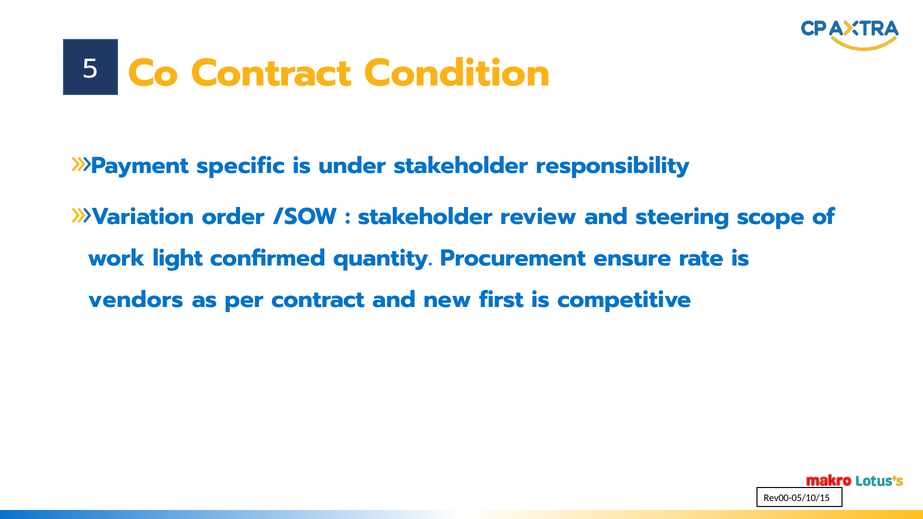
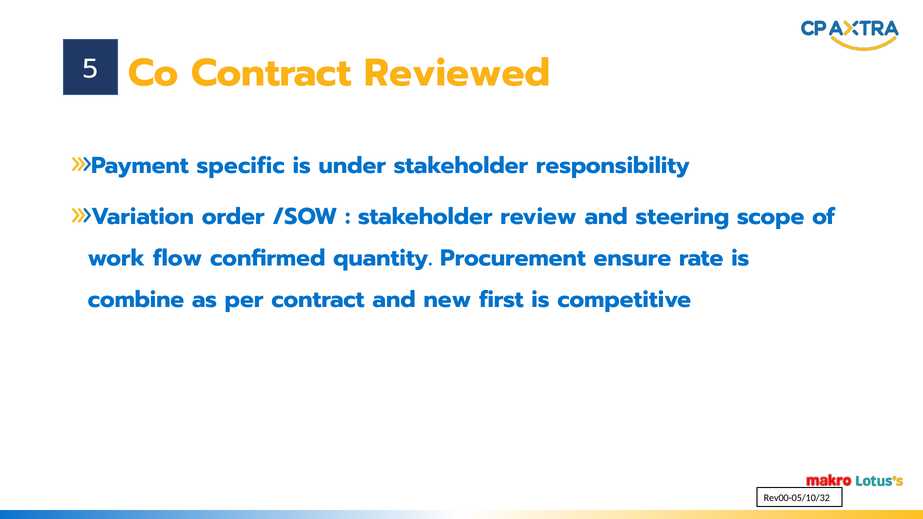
Condition: Condition -> Reviewed (457, 73)
light: light -> flow (178, 258)
vendors: vendors -> combine (136, 300)
Rev00-05/10/15: Rev00-05/10/15 -> Rev00-05/10/32 (797, 498)
